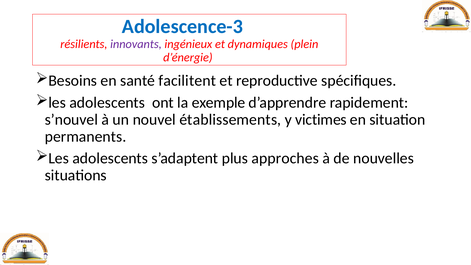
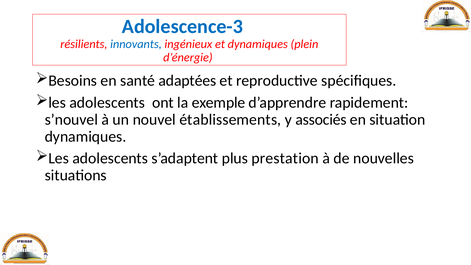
innovants colour: purple -> blue (136, 44)
facilitent: facilitent -> adaptées (187, 81)
victimes: victimes -> associés (321, 120)
permanents: permanents -> dynamiques (86, 136)
approches: approches -> prestation (285, 158)
